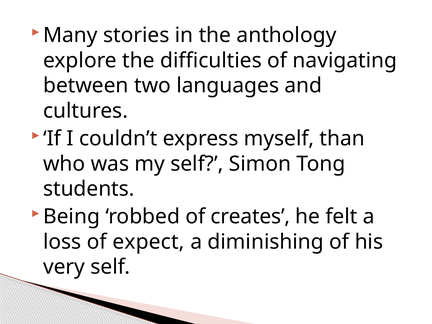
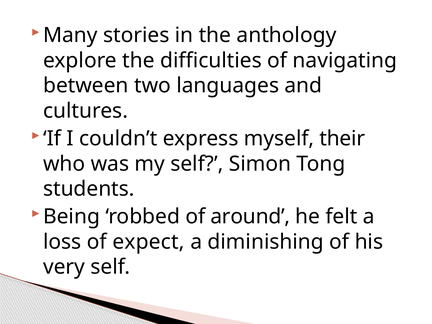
than: than -> their (342, 139)
creates: creates -> around (250, 217)
